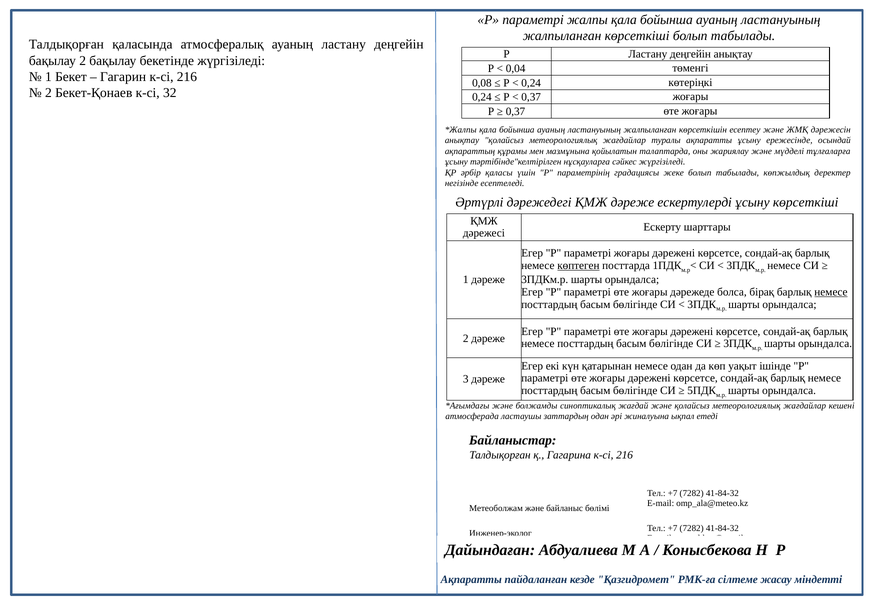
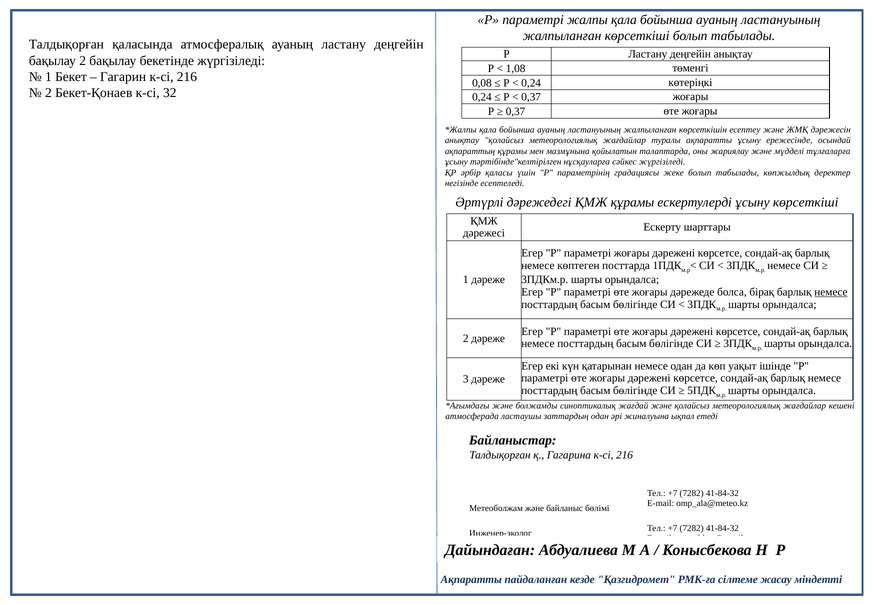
0,04: 0,04 -> 1,08 (516, 68)
ҚМЖ дәреже: дәреже -> құрамы (632, 202)
көптеген underline: present -> none (578, 266)
